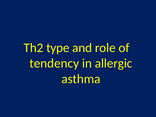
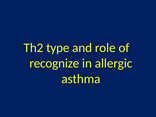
tendency: tendency -> recognize (54, 63)
